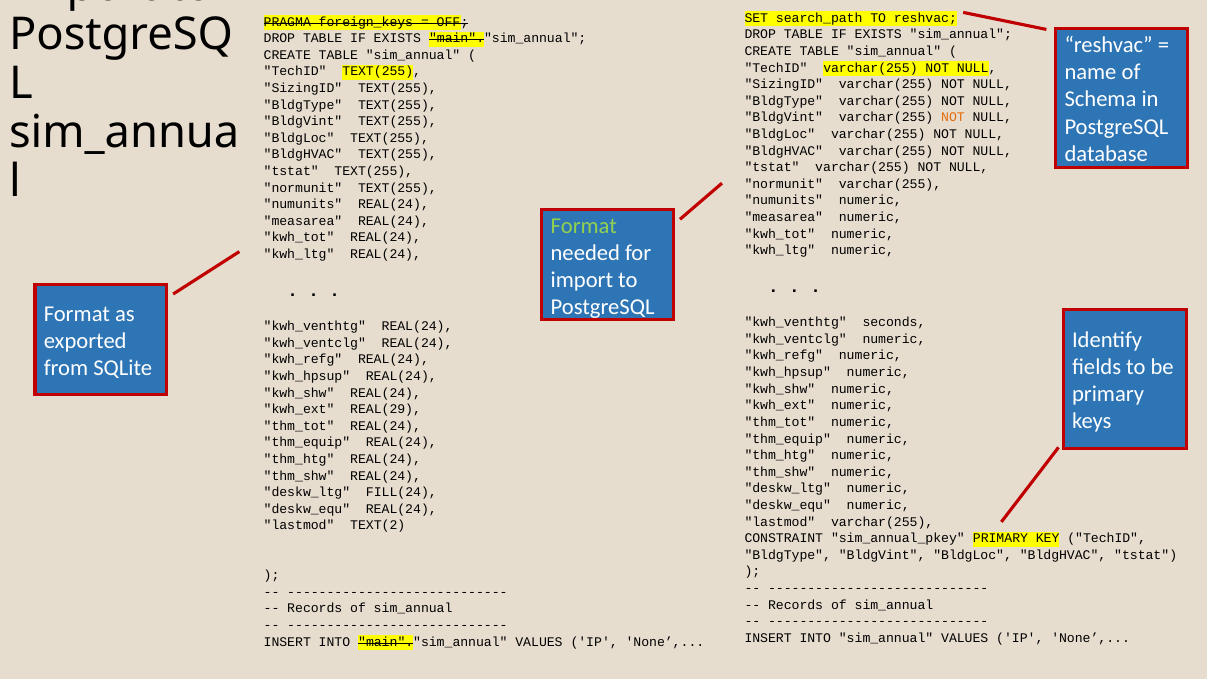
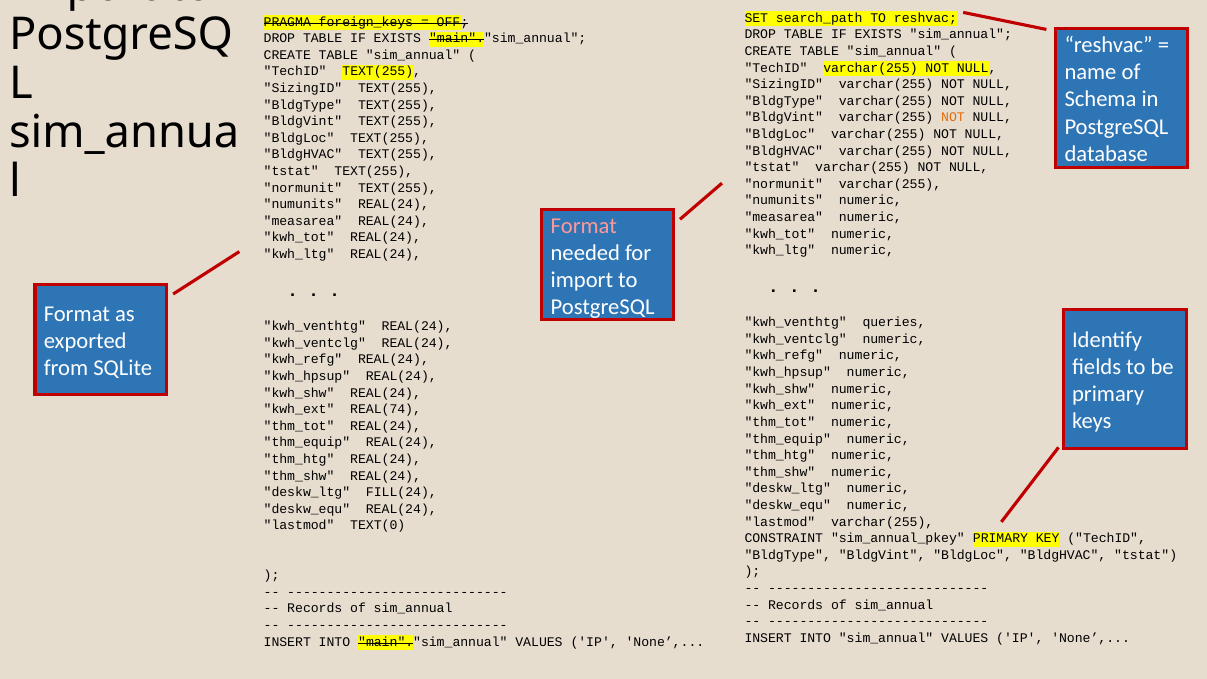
Format colour: light green -> pink (584, 226)
seconds: seconds -> queries (894, 322)
REAL(29: REAL(29 -> REAL(74 (386, 409)
TEXT(2: TEXT(2 -> TEXT(0 (378, 525)
